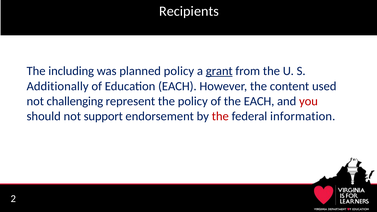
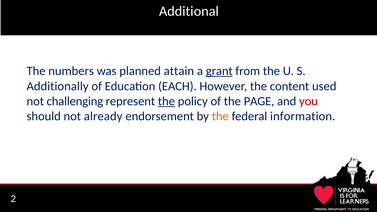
Recipients: Recipients -> Additional (189, 11)
including: including -> numbers (71, 71)
planned policy: policy -> attain (179, 71)
the underline: none -> present (166, 101)
the EACH: EACH -> PAGE (259, 101)
support: support -> already (103, 116)
the colour: red -> orange (220, 116)
